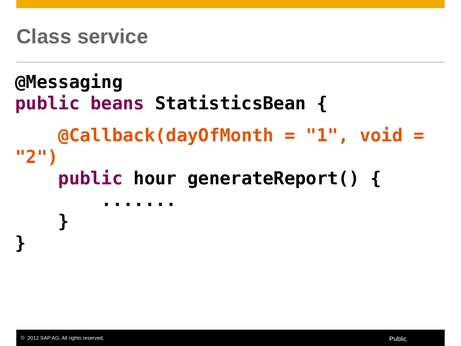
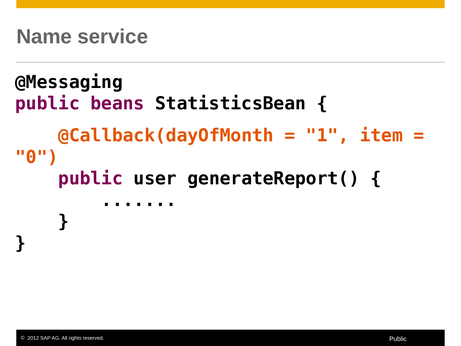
Class: Class -> Name (44, 37)
void: void -> item (381, 135)
2: 2 -> 0 (37, 157)
hour: hour -> user (155, 179)
